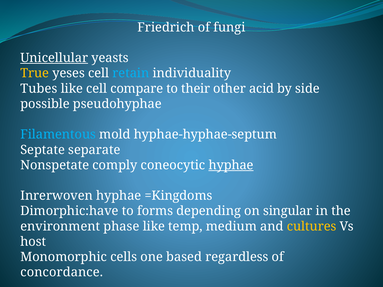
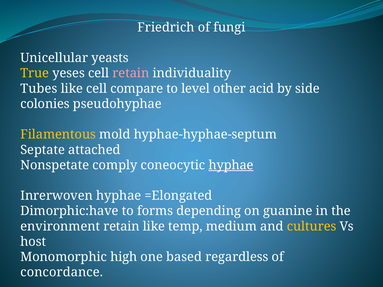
Unicellular underline: present -> none (54, 58)
retain colour: light blue -> pink (131, 73)
their: their -> level (196, 89)
possible: possible -> colonies (45, 104)
Filamentous colour: light blue -> yellow (58, 135)
separate: separate -> attached (94, 150)
=Kingdoms: =Kingdoms -> =Elongated (178, 196)
singular: singular -> guanine (288, 211)
environment phase: phase -> retain (121, 227)
cells: cells -> high (124, 257)
